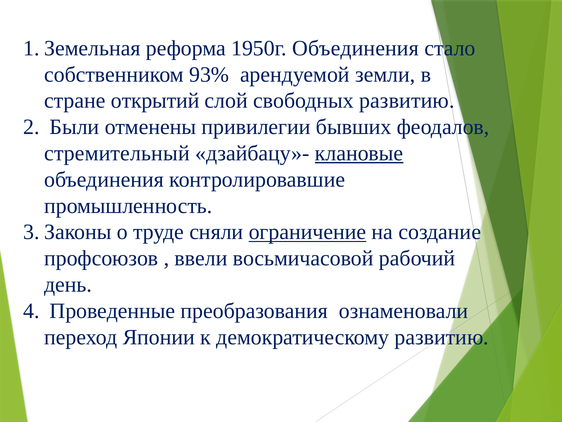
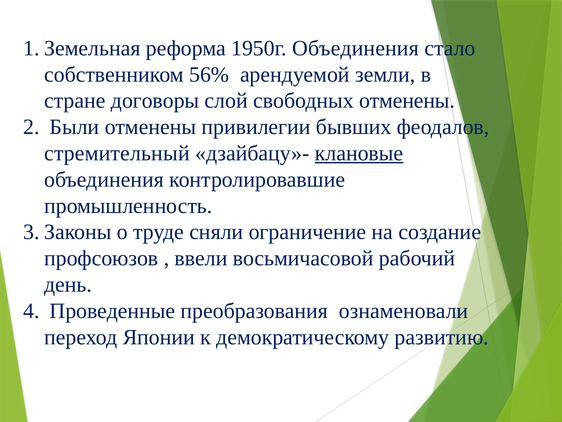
93%: 93% -> 56% (209, 74)
открытий: открытий -> договоры (155, 101)
свободных развитию: развитию -> отменены (407, 101)
ограничение underline: present -> none (307, 232)
